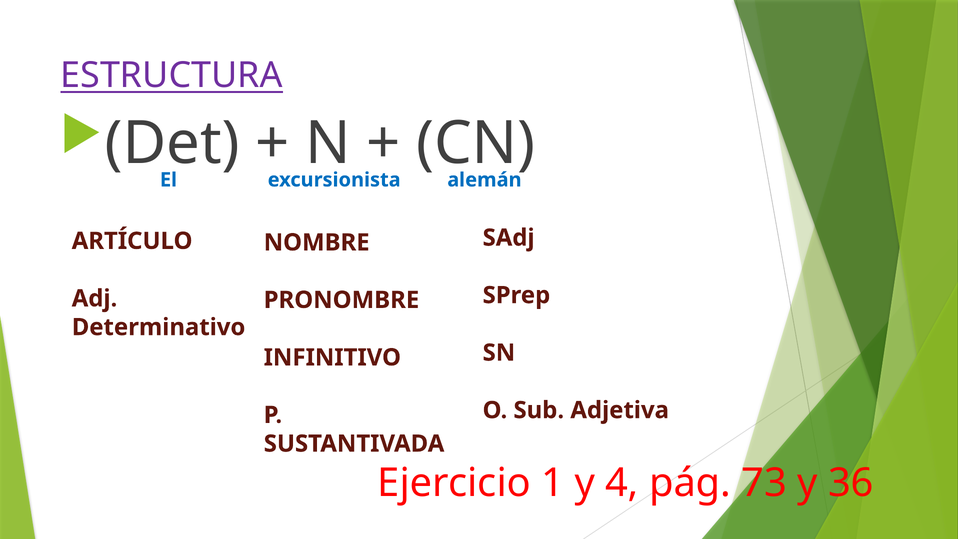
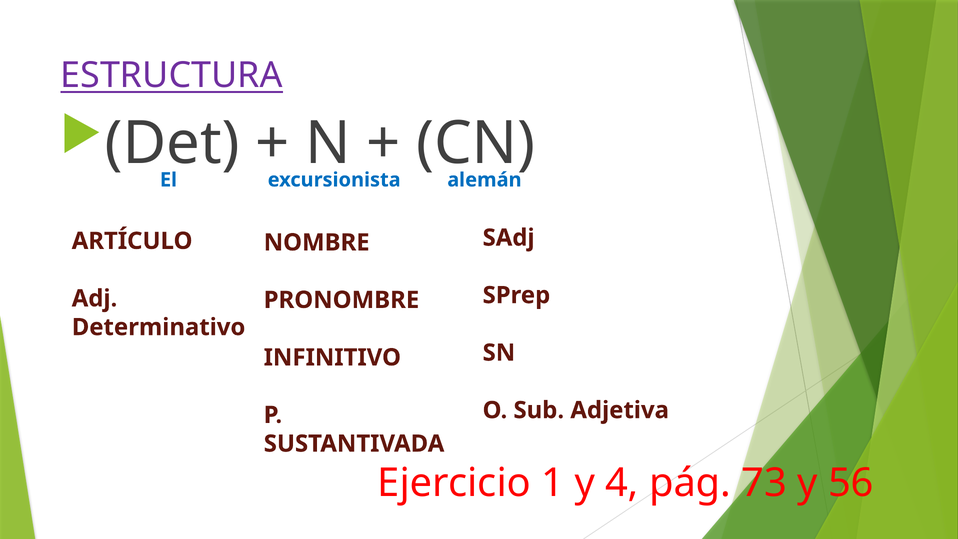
36: 36 -> 56 (851, 483)
